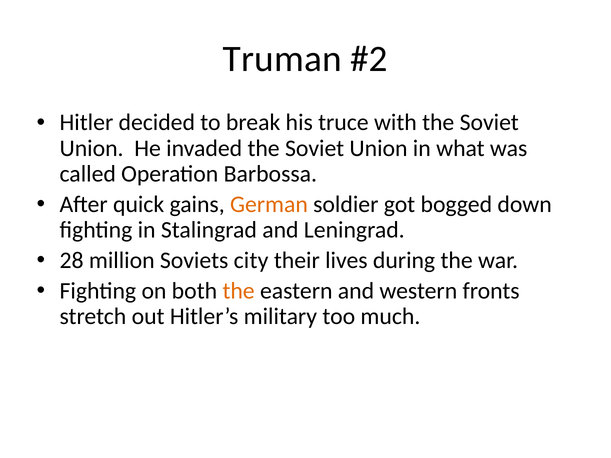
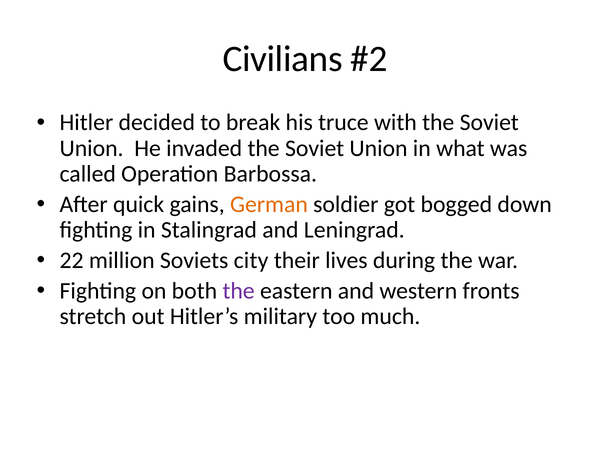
Truman: Truman -> Civilians (283, 59)
28: 28 -> 22 (72, 261)
the colour: orange -> purple (239, 291)
